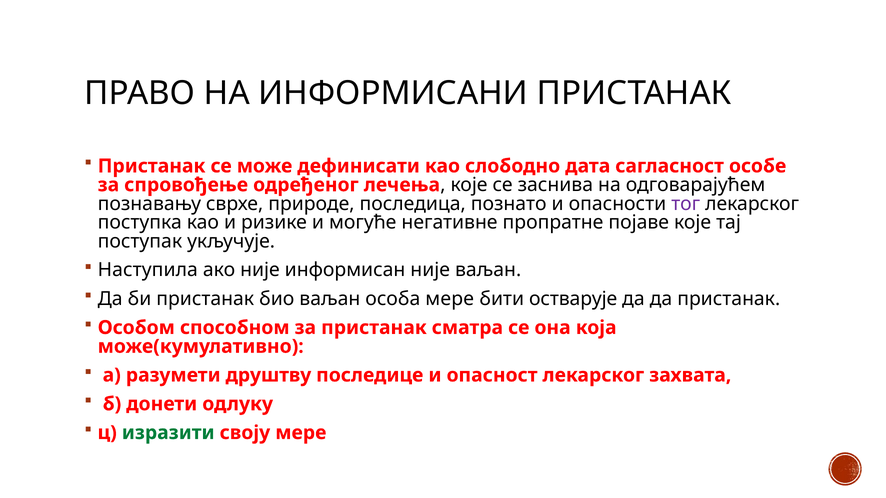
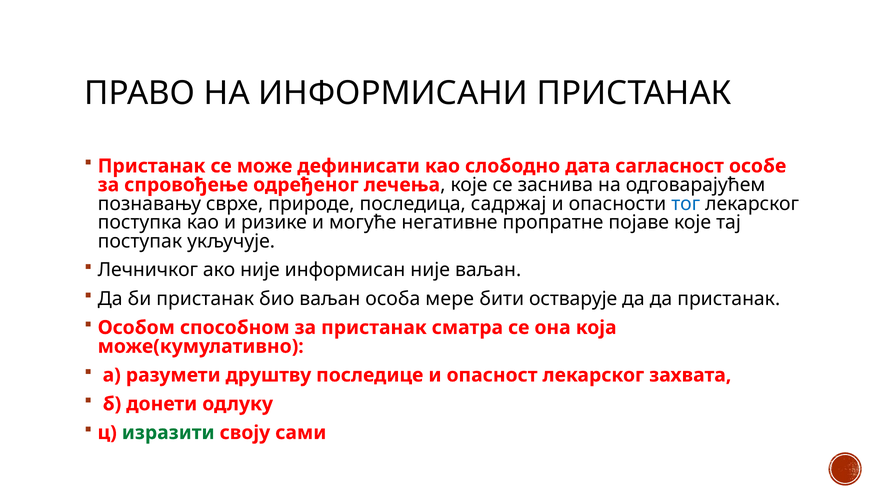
познато: познато -> садржај (509, 204)
тог colour: purple -> blue (686, 204)
Наступила: Наступила -> Лечничког (148, 270)
своју мере: мере -> сами (301, 433)
